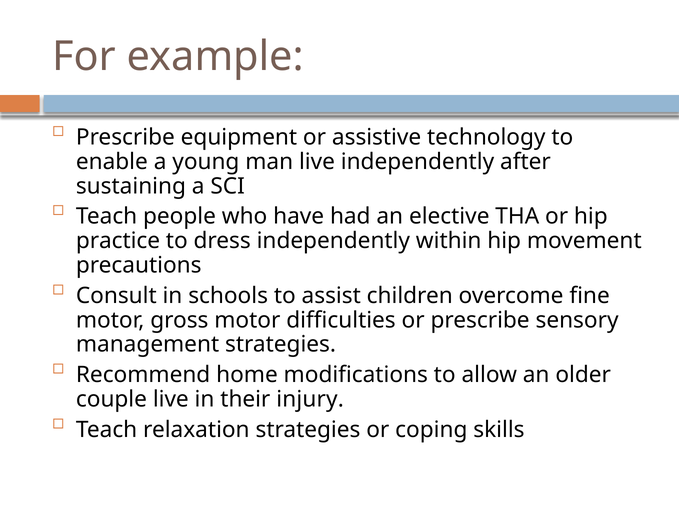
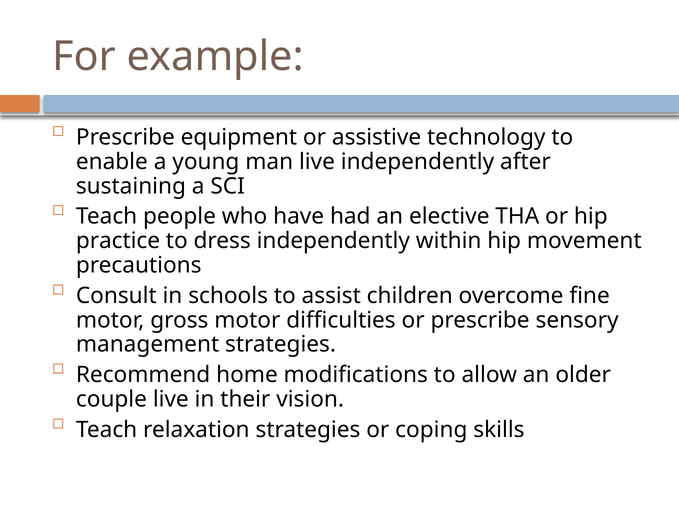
injury: injury -> vision (310, 399)
